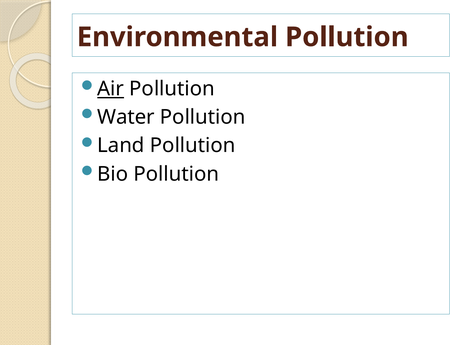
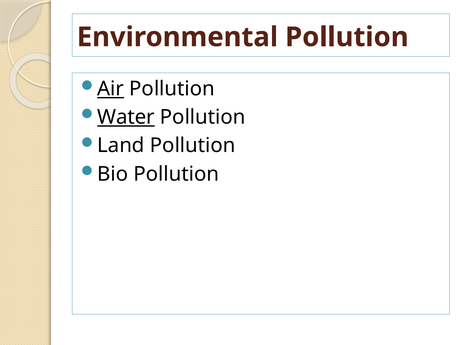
Water underline: none -> present (126, 117)
